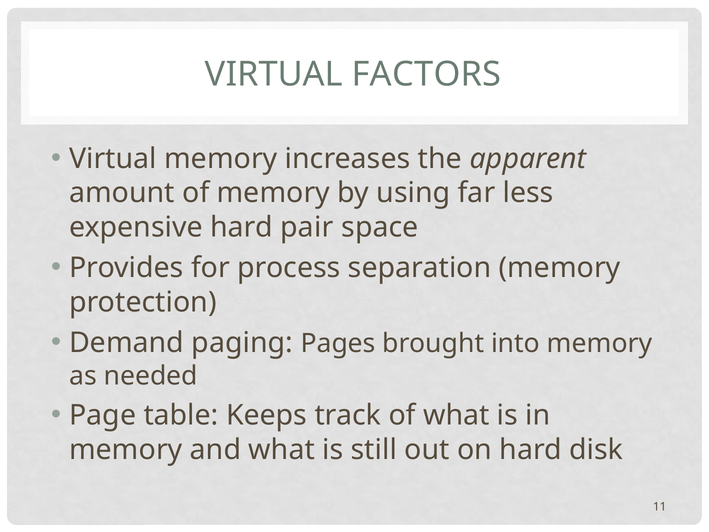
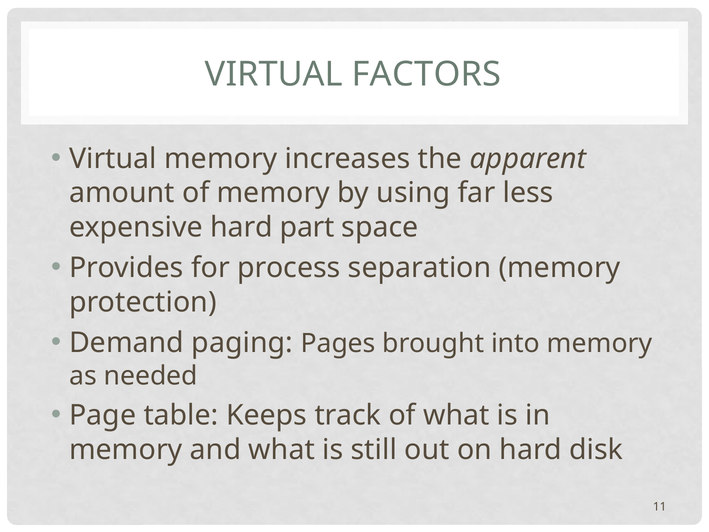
pair: pair -> part (307, 227)
